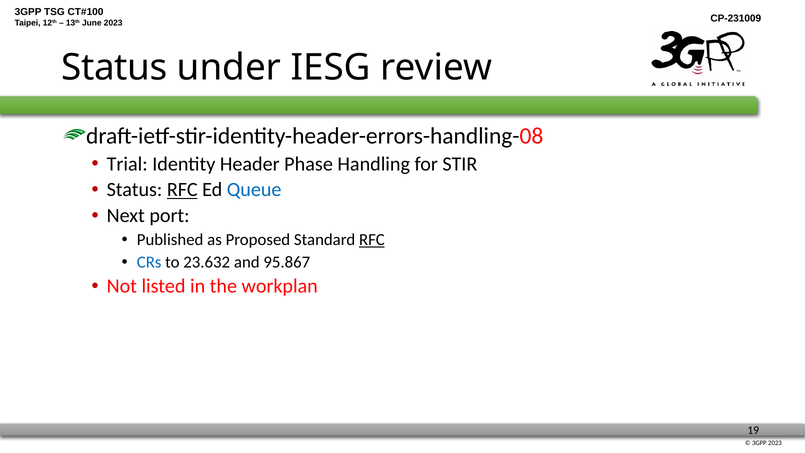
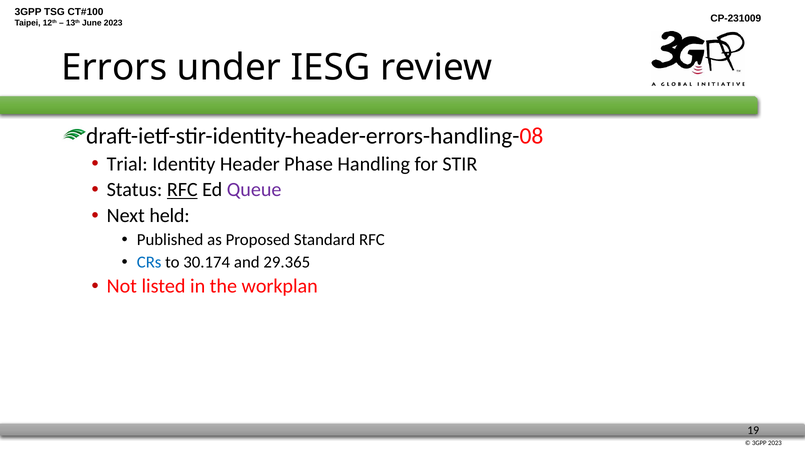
Status: Status -> Errors (114, 68)
Queue colour: blue -> purple (254, 190)
port: port -> held (170, 216)
RFC underline: present -> none (372, 240)
23.632: 23.632 -> 30.174 (207, 262)
95.867: 95.867 -> 29.365 (287, 262)
